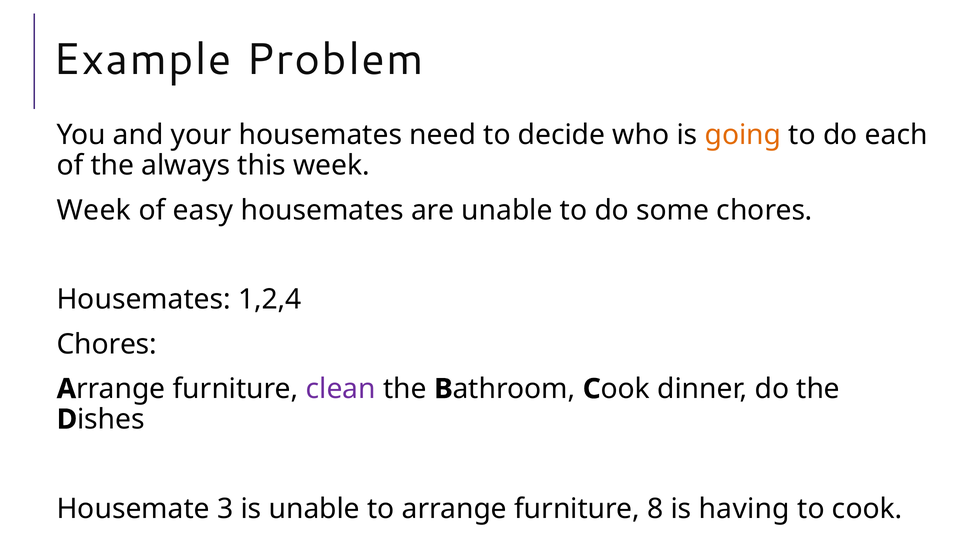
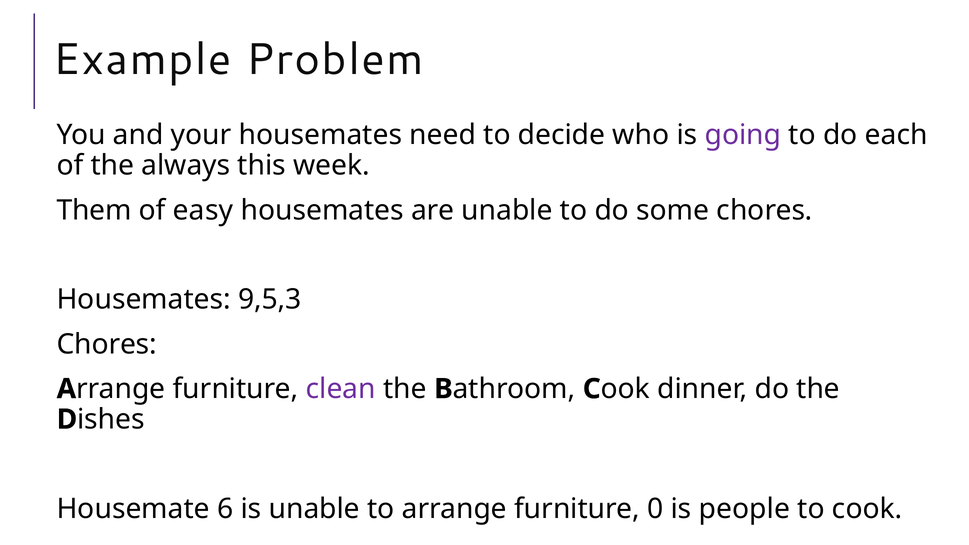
going colour: orange -> purple (743, 135)
Week: Week -> Them (94, 210)
1,2,4: 1,2,4 -> 9,5,3 (270, 300)
3: 3 -> 6 (225, 509)
8: 8 -> 0 (655, 509)
having: having -> people (744, 509)
